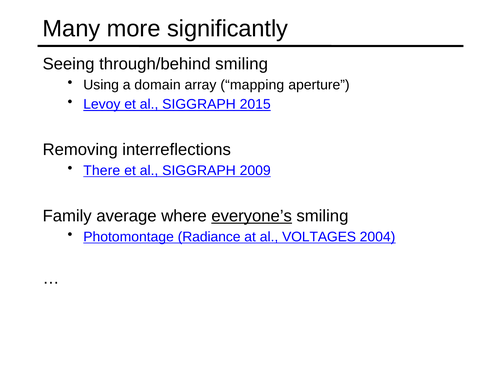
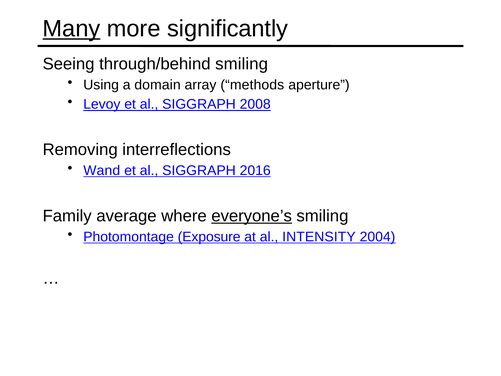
Many underline: none -> present (71, 29)
mapping: mapping -> methods (252, 85)
2015: 2015 -> 2008 (255, 104)
There: There -> Wand (102, 170)
2009: 2009 -> 2016 (255, 170)
Radiance: Radiance -> Exposure (209, 237)
VOLTAGES: VOLTAGES -> INTENSITY (319, 237)
